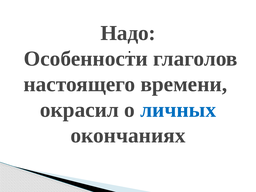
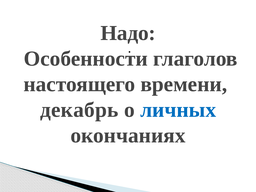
окрасил: окрасил -> декабрь (79, 110)
